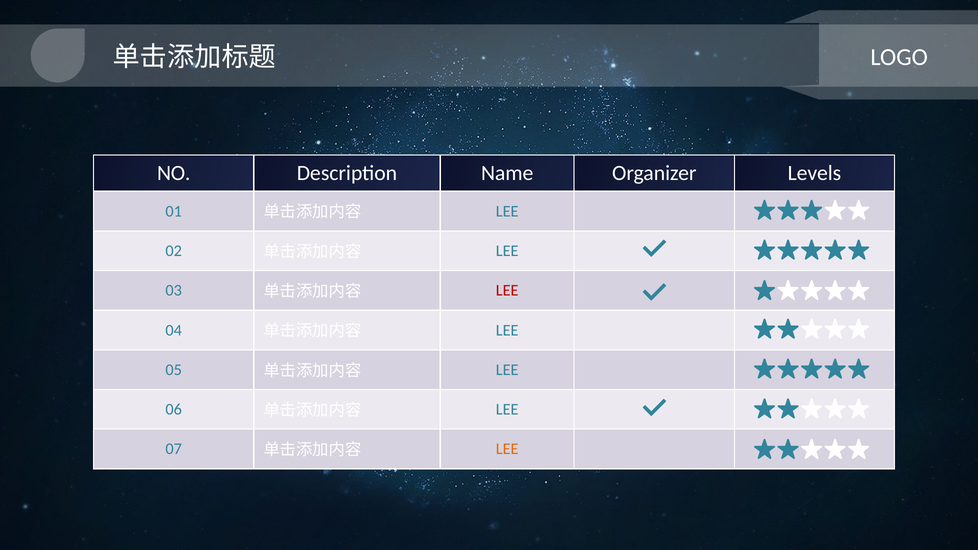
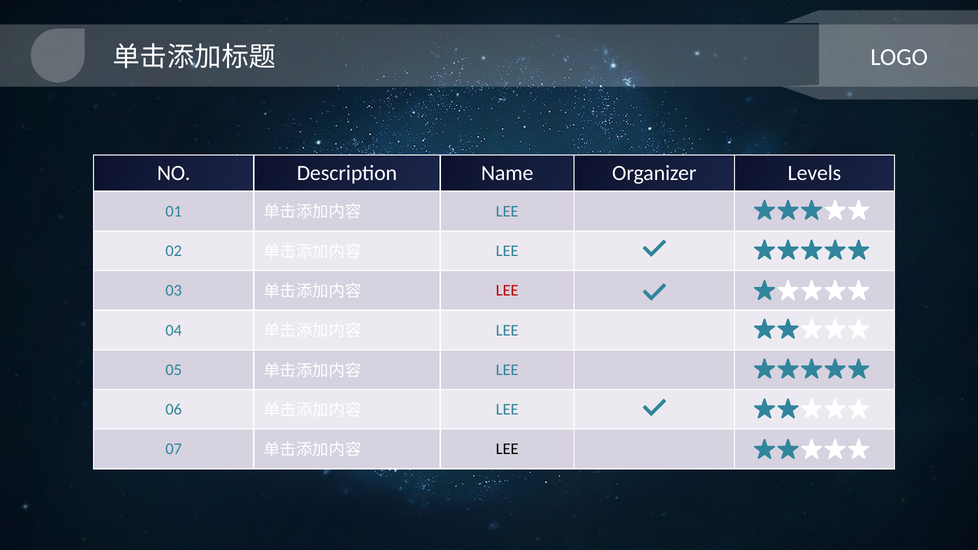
LEE colour: orange -> black (507, 449)
